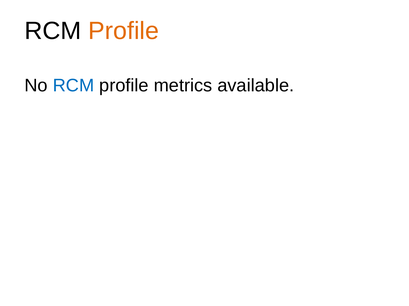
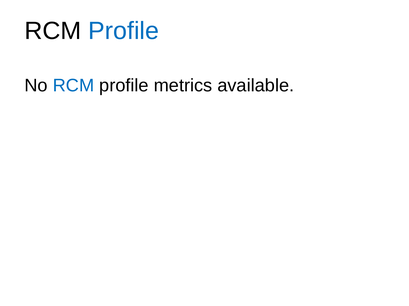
Profile colour: orange -> blue (124, 31)
